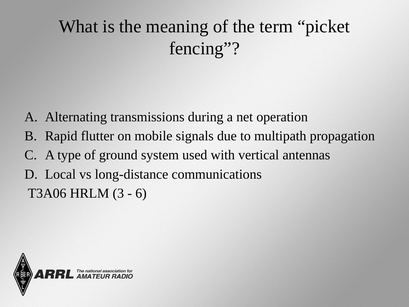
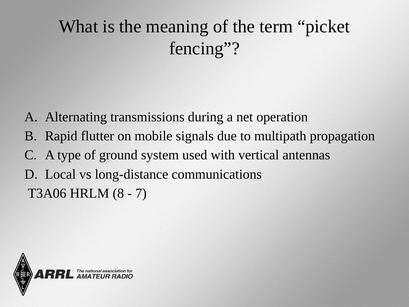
3: 3 -> 8 (118, 193)
6: 6 -> 7 (141, 193)
